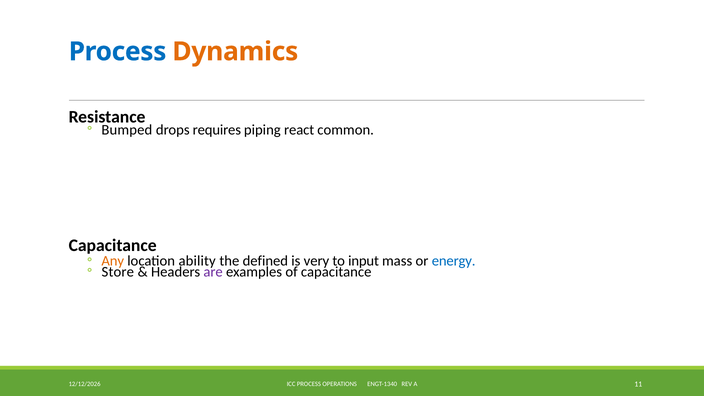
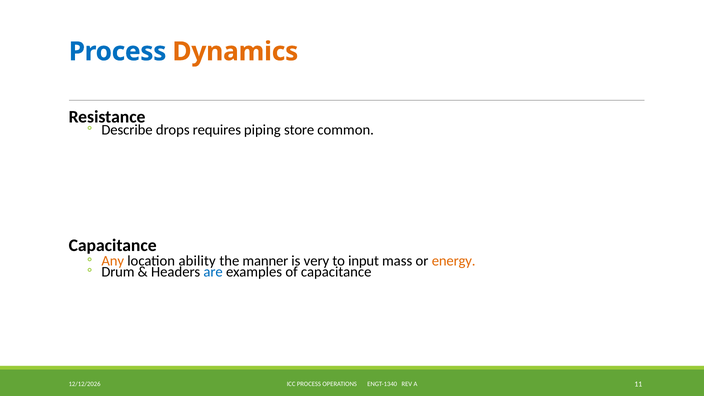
Bumped: Bumped -> Describe (127, 130)
react: react -> store (299, 130)
defined: defined -> manner (265, 261)
energy colour: blue -> orange (454, 261)
Store: Store -> Drum (118, 272)
are colour: purple -> blue (213, 272)
